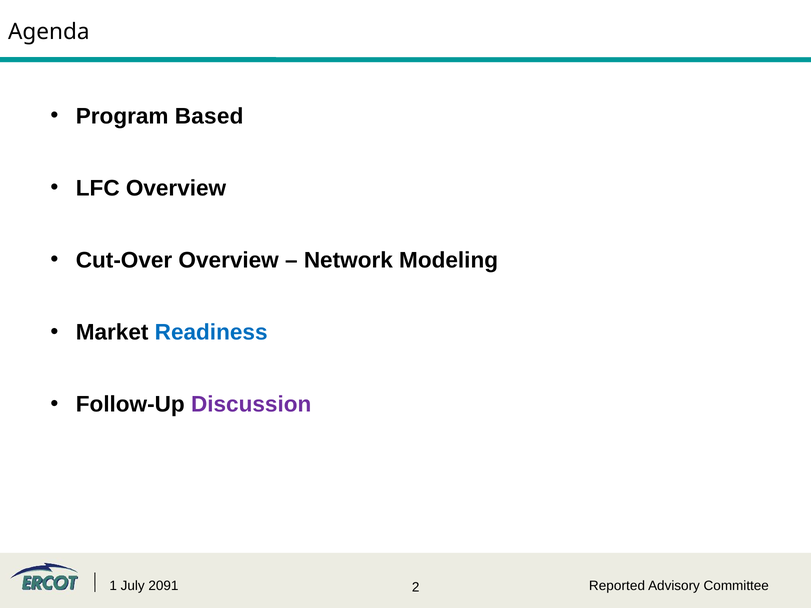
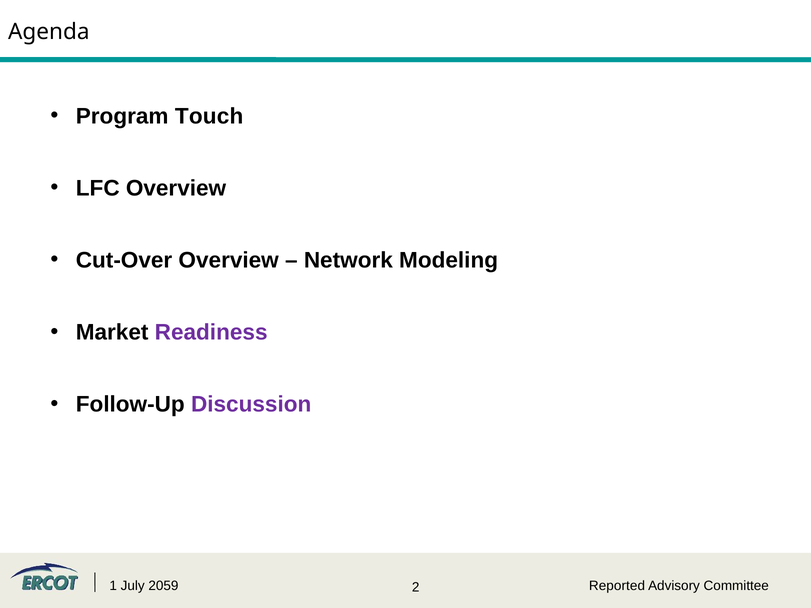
Based: Based -> Touch (209, 116)
Readiness colour: blue -> purple (211, 333)
2091: 2091 -> 2059 (163, 586)
